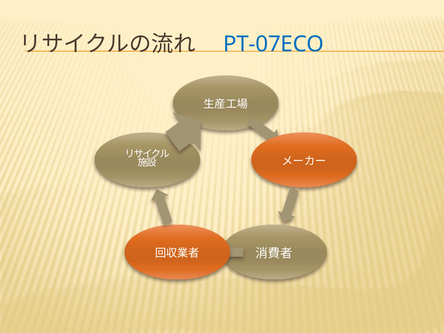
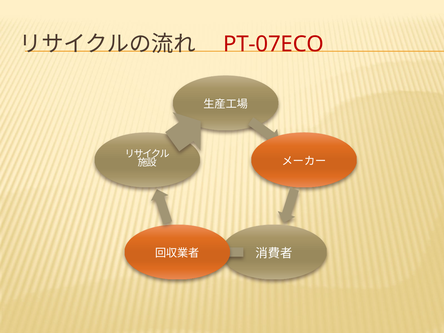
PT-07ECO colour: blue -> red (274, 44)
